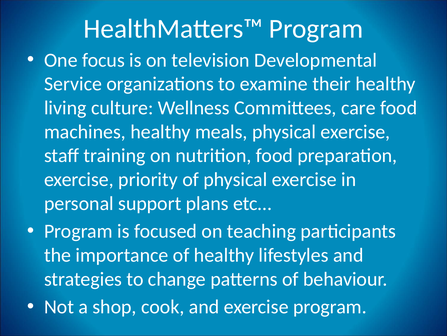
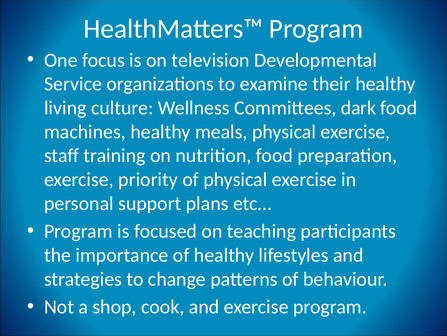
care: care -> dark (358, 108)
